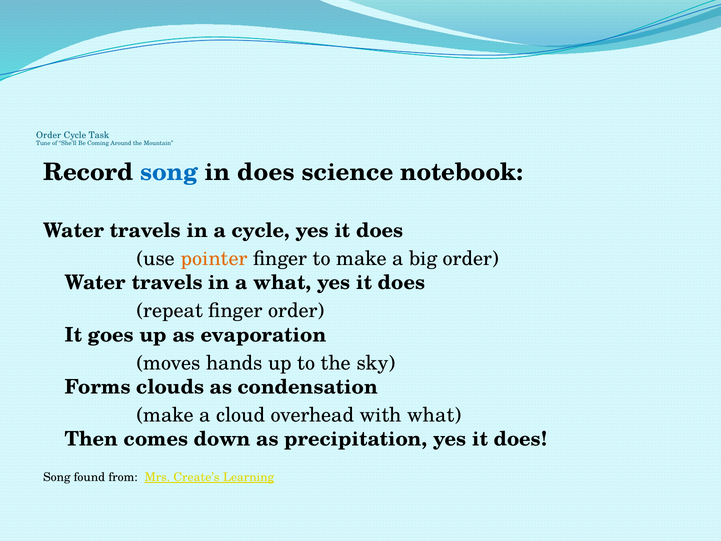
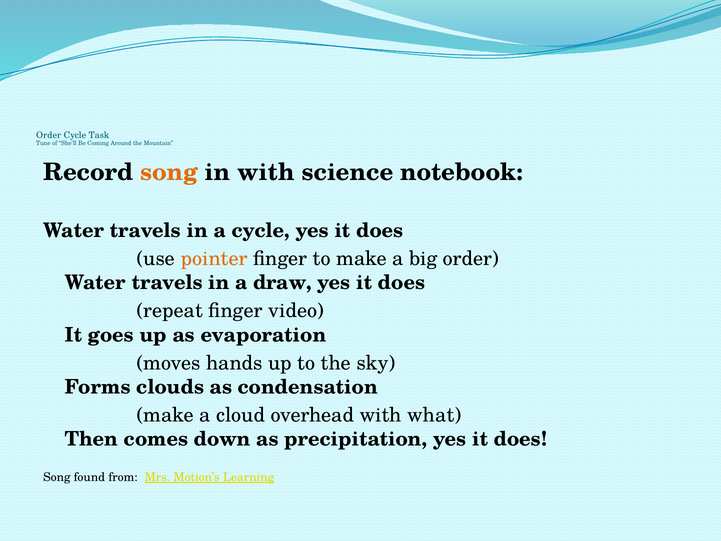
song colour: blue -> orange (169, 172)
in does: does -> with (266, 172)
a what: what -> draw (282, 283)
finger order: order -> video (296, 311)
Create’s: Create’s -> Motion’s (197, 477)
